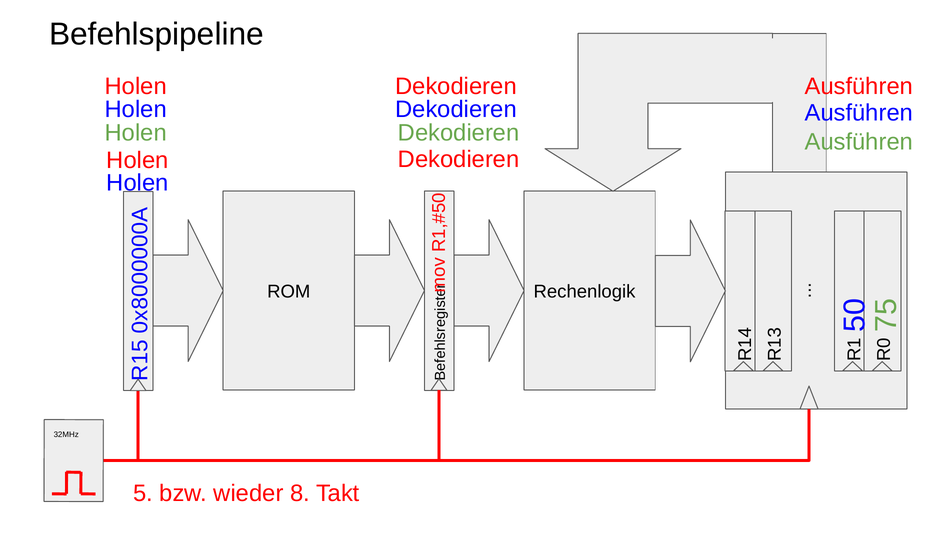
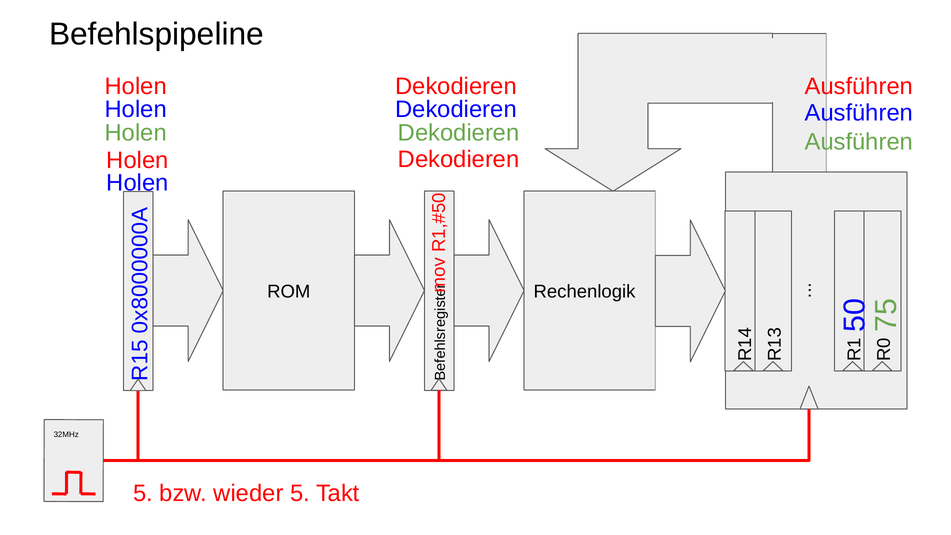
wieder 8: 8 -> 5 (300, 493)
